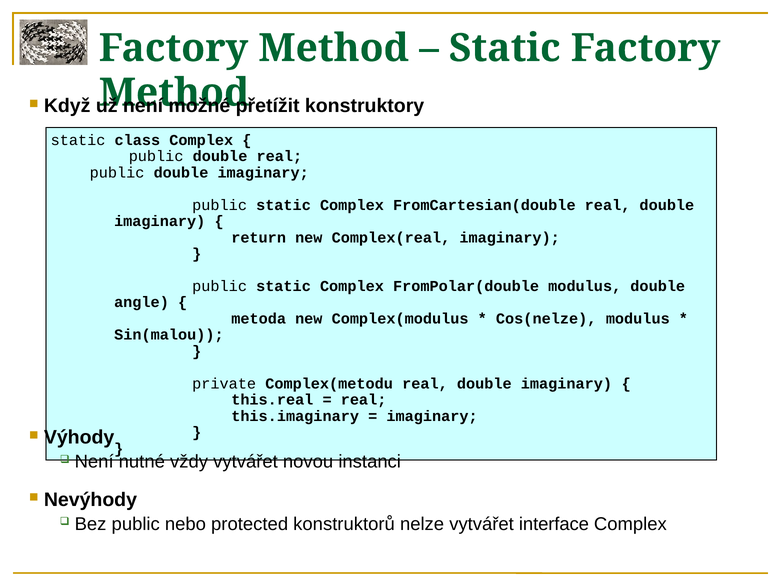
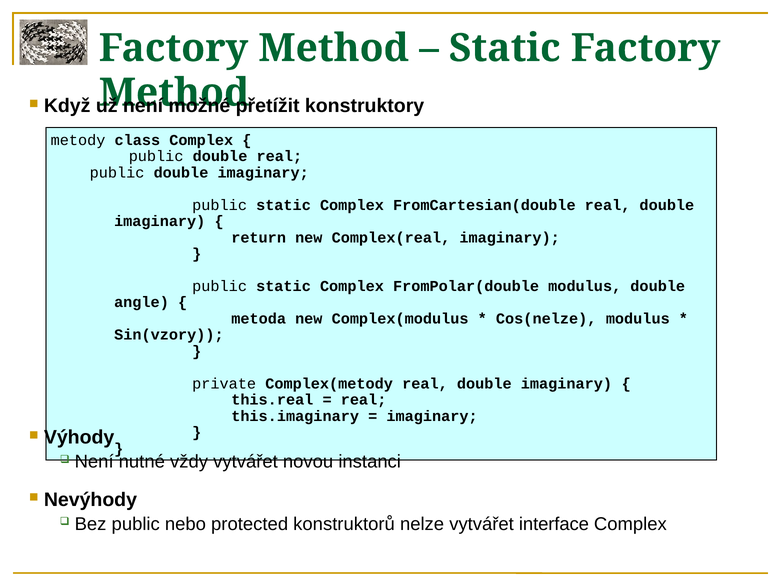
static: static -> metody (78, 140)
Sin(malou: Sin(malou -> Sin(vzory (169, 335)
Complex(metodu: Complex(metodu -> Complex(metody (329, 384)
